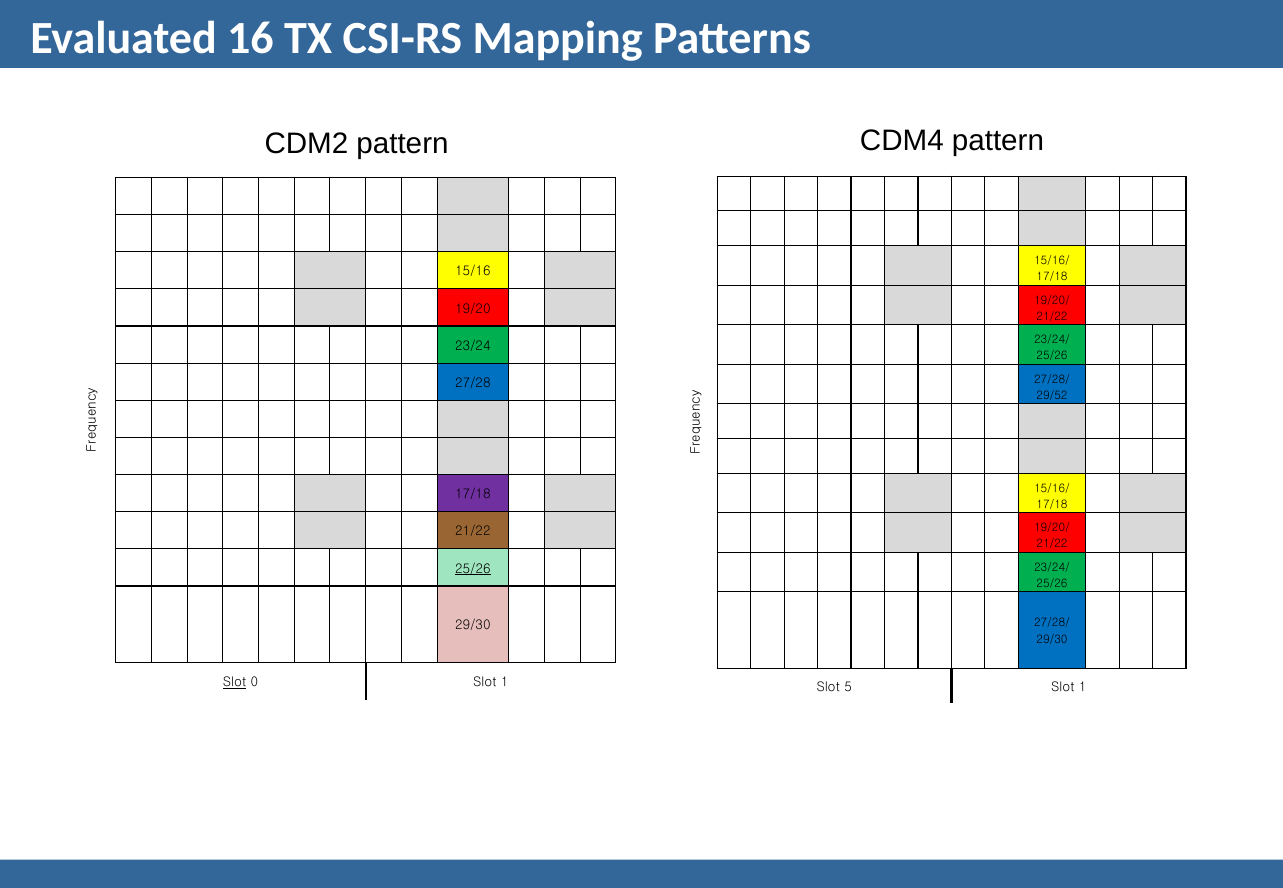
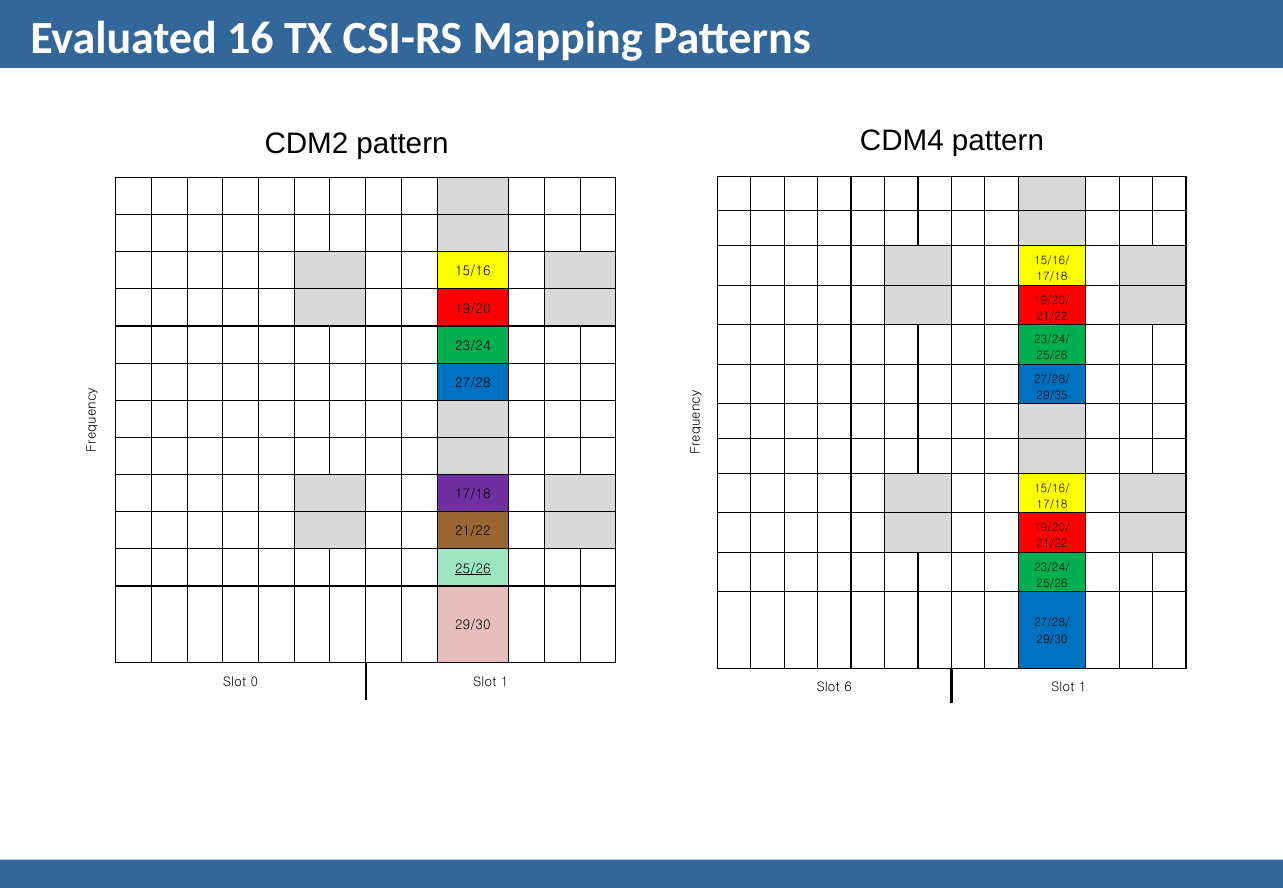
29/52: 29/52 -> 29/35 (1052, 396)
Slot underline: present -> none (235, 683)
5: 5 -> 6 (848, 687)
